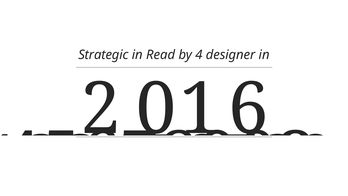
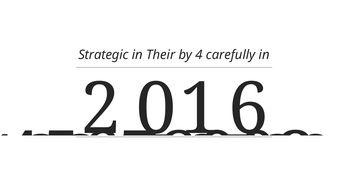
Read: Read -> Their (161, 55)
designer: designer -> carefully (231, 55)
